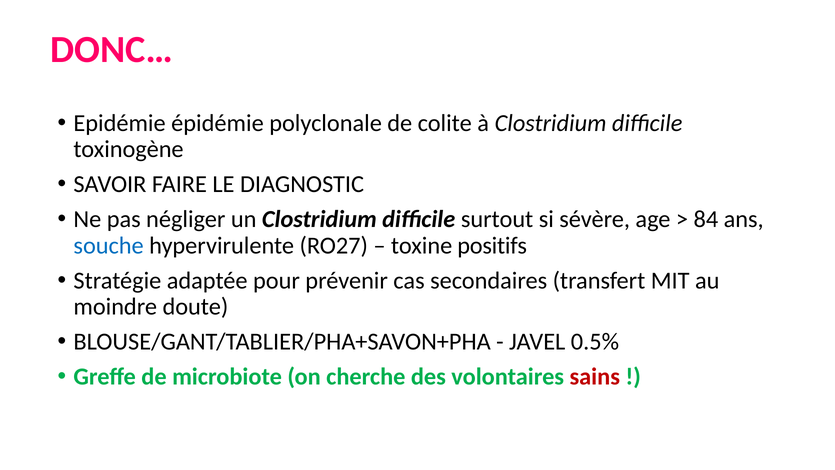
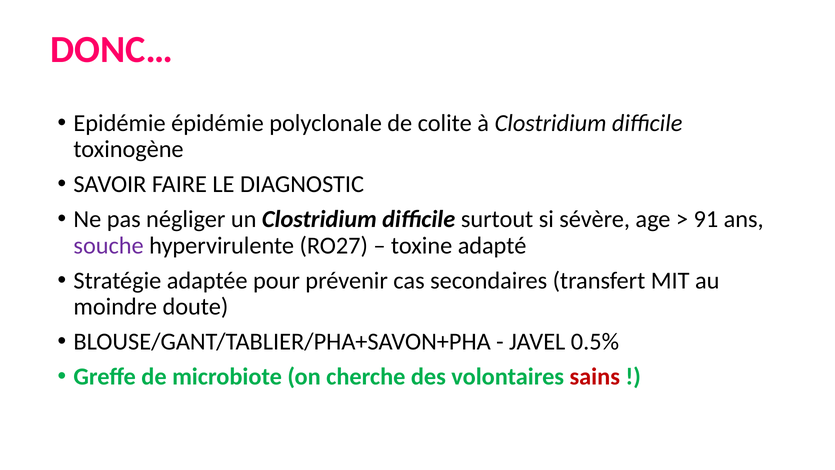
84: 84 -> 91 (706, 219)
souche colour: blue -> purple (109, 245)
positifs: positifs -> adapté (492, 245)
